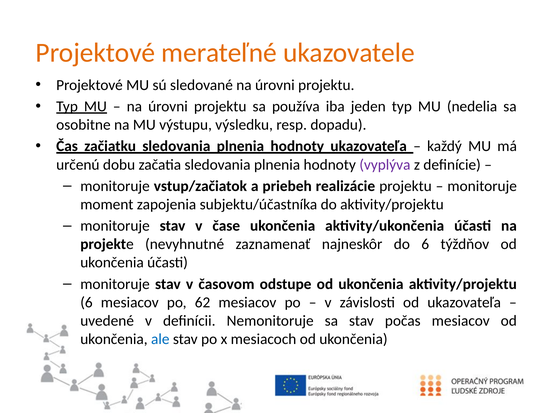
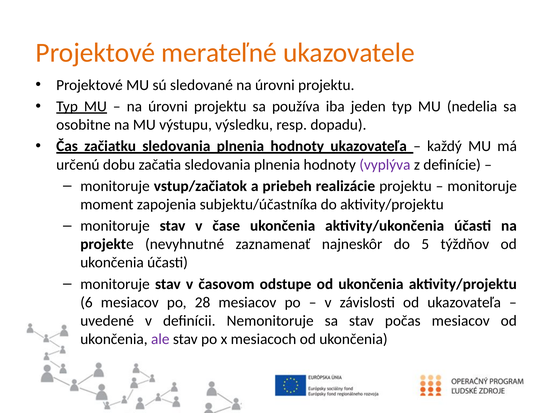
do 6: 6 -> 5 (425, 244)
62: 62 -> 28 (203, 302)
ale colour: blue -> purple (160, 339)
